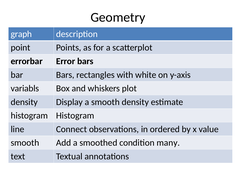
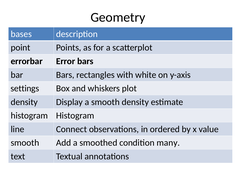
graph: graph -> bases (21, 34)
variabls: variabls -> settings (25, 88)
